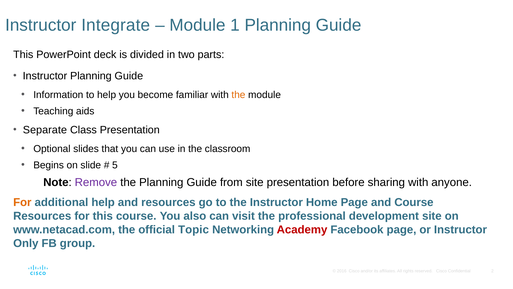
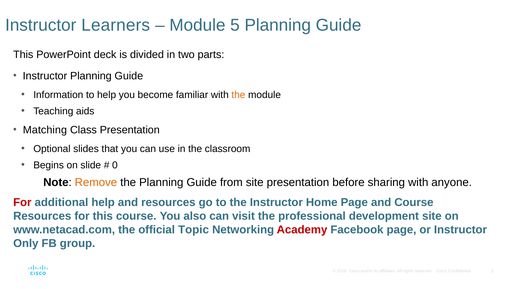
Integrate: Integrate -> Learners (116, 25)
1: 1 -> 5 (235, 25)
Separate: Separate -> Matching (45, 130)
5: 5 -> 0 (115, 165)
Remove colour: purple -> orange (96, 182)
For colour: orange -> red (22, 202)
